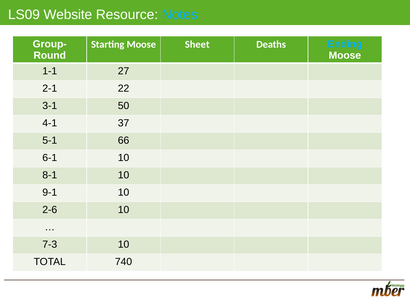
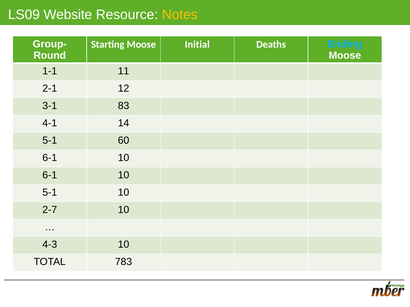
Notes colour: light blue -> yellow (180, 15)
Sheet: Sheet -> Initial (197, 45)
27: 27 -> 11 (124, 71)
22: 22 -> 12 (124, 89)
50: 50 -> 83 (124, 106)
37: 37 -> 14 (124, 123)
66: 66 -> 60 (124, 141)
8-1: 8-1 -> 6-1 (50, 175)
9-1: 9-1 -> 5-1 (50, 193)
2-6: 2-6 -> 2-7 (50, 210)
7-3: 7-3 -> 4-3 (50, 245)
740: 740 -> 783 (124, 262)
